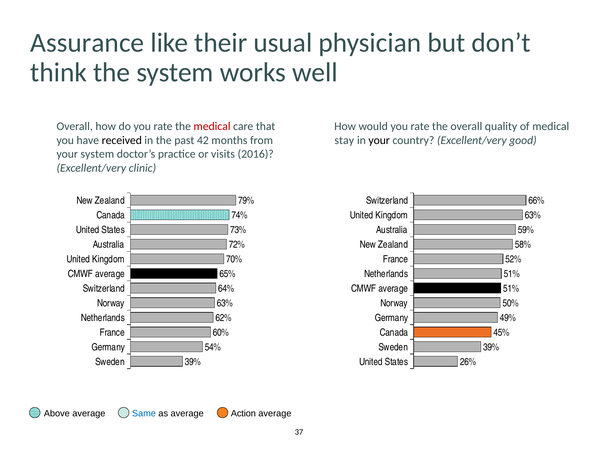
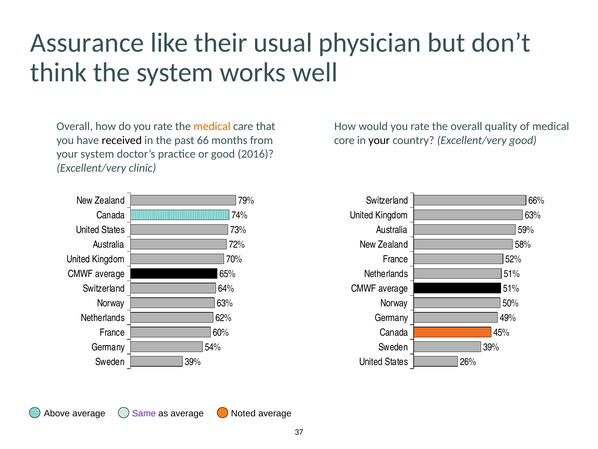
medical colour: red -> orange (212, 126)
42: 42 -> 66 (203, 140)
stay: stay -> core (344, 140)
or visits: visits -> good (223, 154)
Same colour: blue -> purple (144, 413)
Action: Action -> Noted (243, 413)
